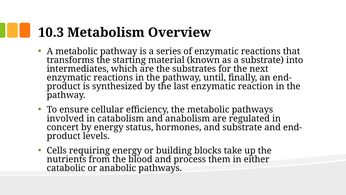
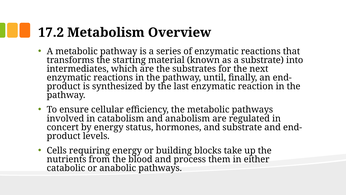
10.3: 10.3 -> 17.2 (51, 32)
